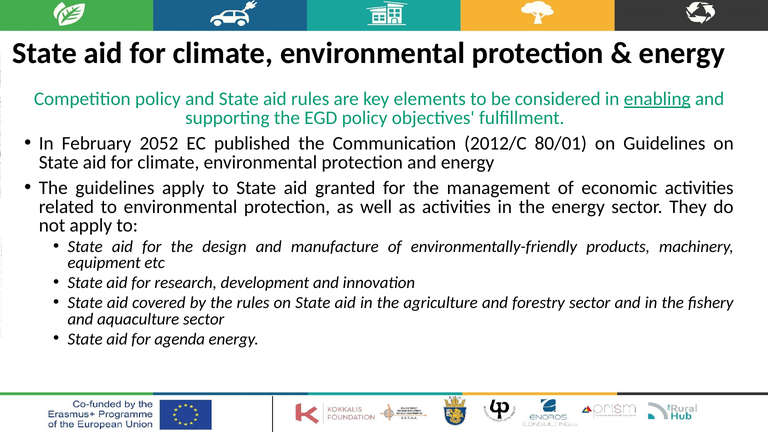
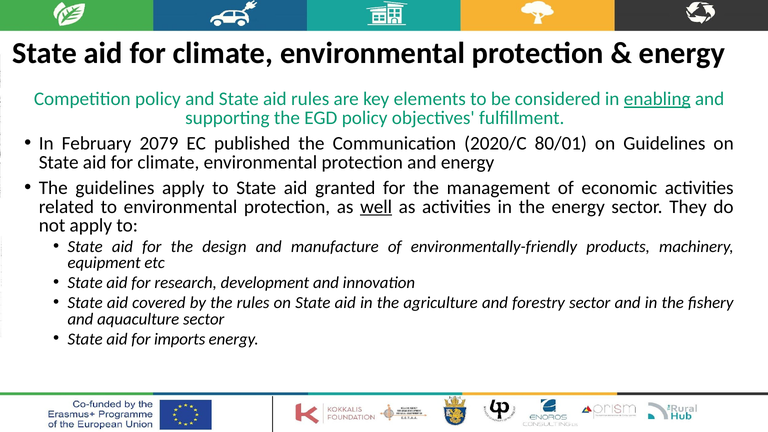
2052: 2052 -> 2079 (159, 144)
2012/C: 2012/C -> 2020/C (495, 144)
well underline: none -> present (376, 207)
agenda: agenda -> imports (180, 339)
